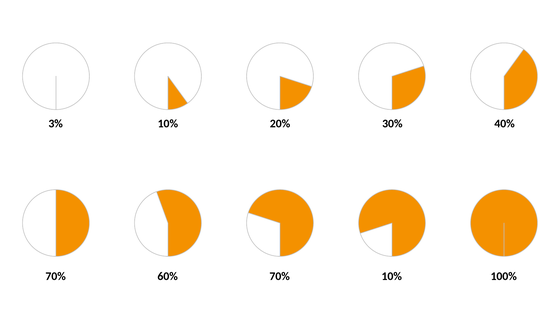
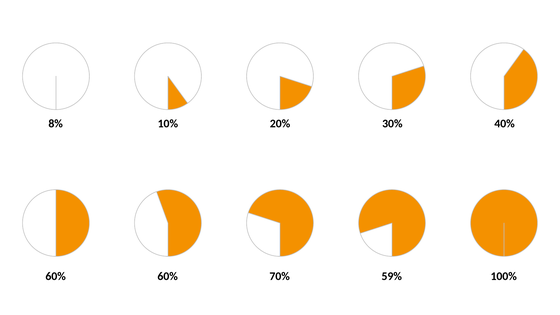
3%: 3% -> 8% (56, 123)
70%: 70% -> 60% (56, 276)
70% 10%: 10% -> 59% (392, 276)
